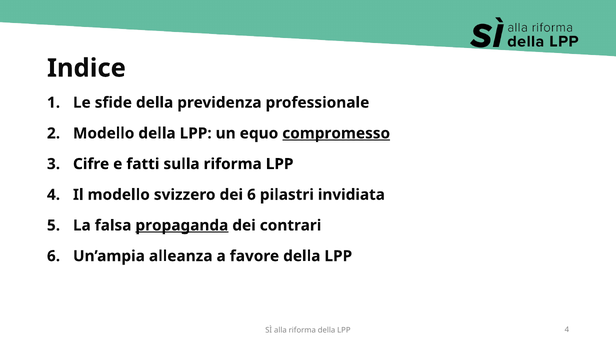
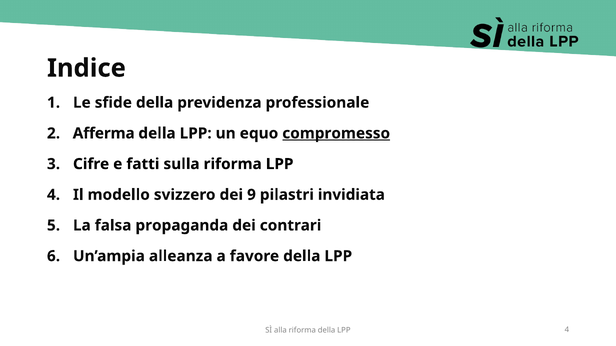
Modello: Modello -> Afferma (104, 134)
dei 6: 6 -> 9 (251, 195)
propaganda underline: present -> none (182, 226)
